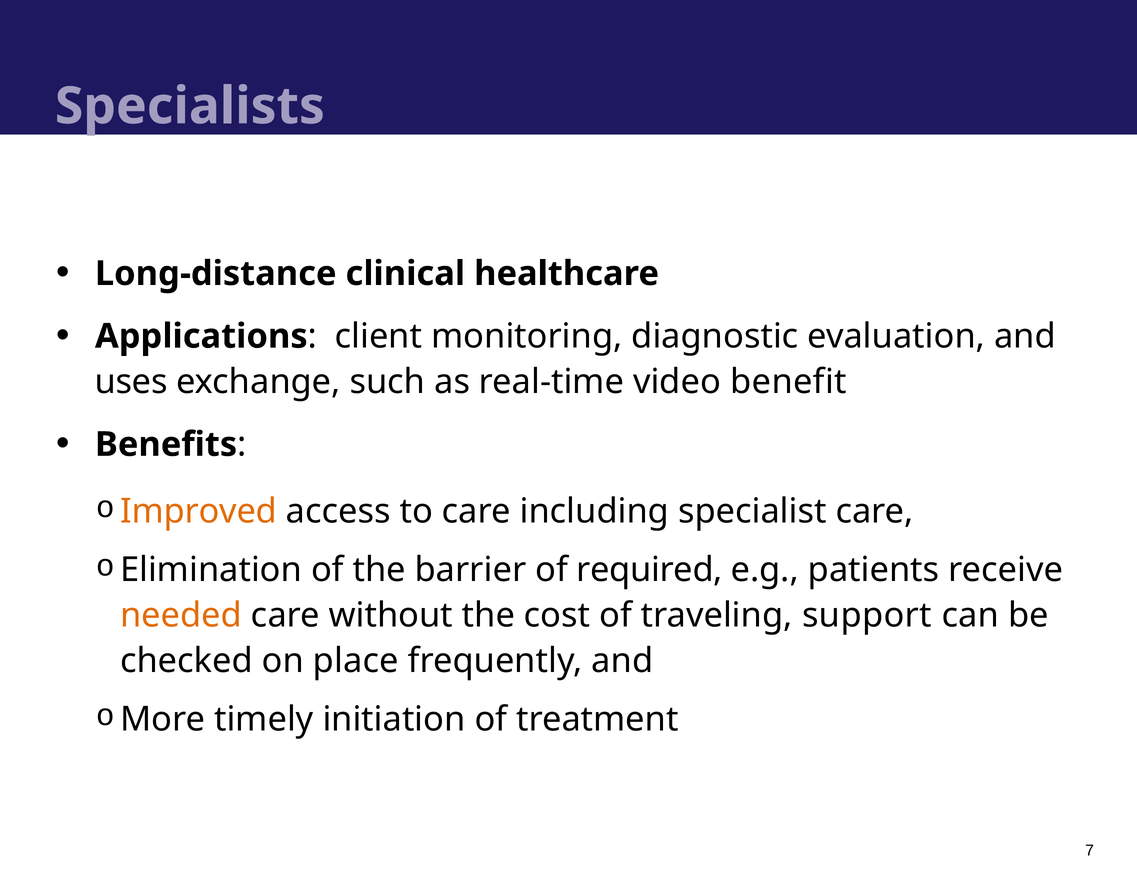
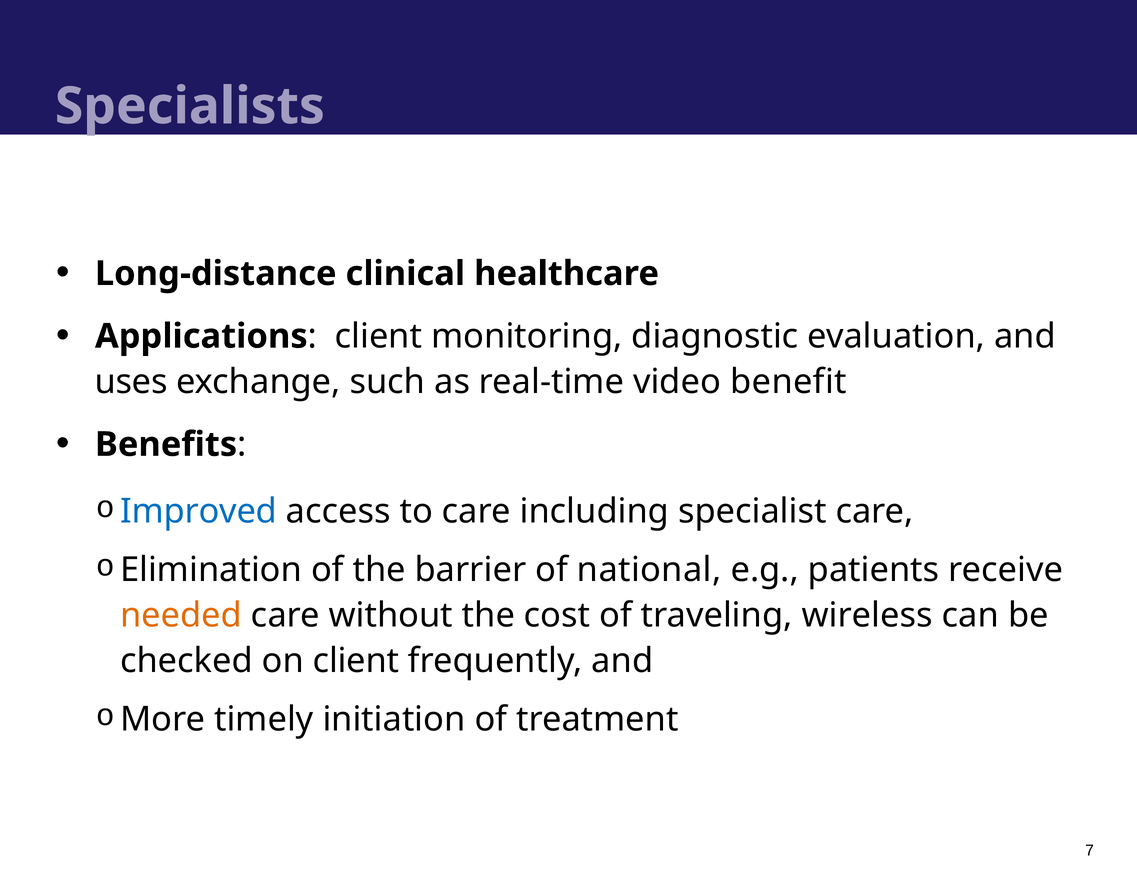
Improved colour: orange -> blue (199, 511)
required: required -> national (649, 570)
support: support -> wireless (867, 615)
on place: place -> client (356, 661)
